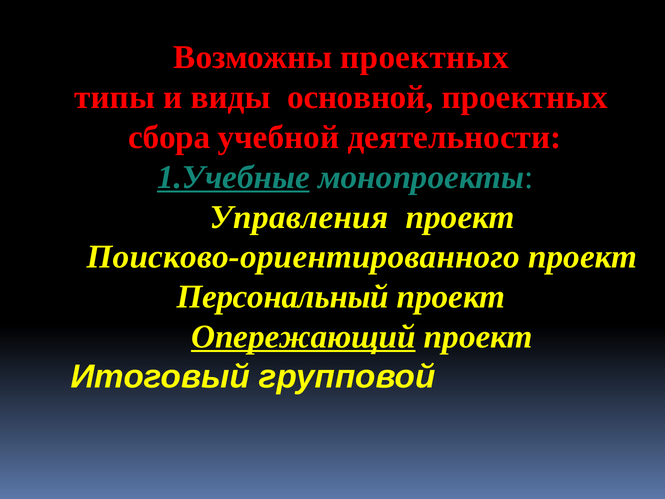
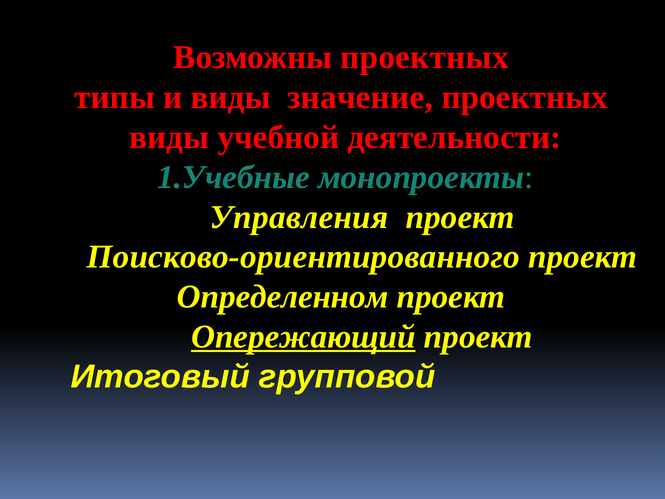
основной: основной -> значение (360, 97)
сбора: сбора -> виды (169, 137)
1.Учебные underline: present -> none (233, 177)
Персональный: Персональный -> Определенном (283, 297)
